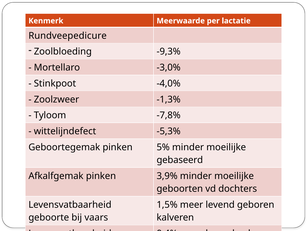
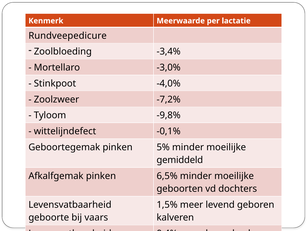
-9,3%: -9,3% -> -3,4% (169, 51)
-1,3%: -1,3% -> -7,2% (169, 99)
-7,8%: -7,8% -> -9,8% (169, 115)
-5,3%: -5,3% -> -0,1% (169, 131)
gebaseerd: gebaseerd -> gemiddeld (180, 160)
3,9%: 3,9% -> 6,5% (167, 175)
